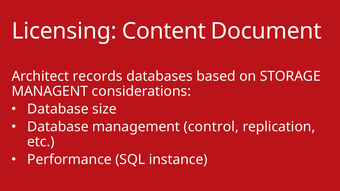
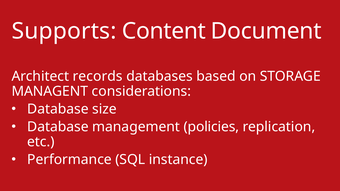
Licensing: Licensing -> Supports (64, 31)
control: control -> policies (211, 127)
